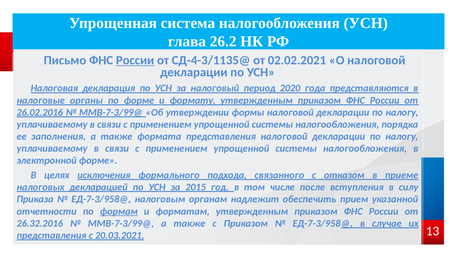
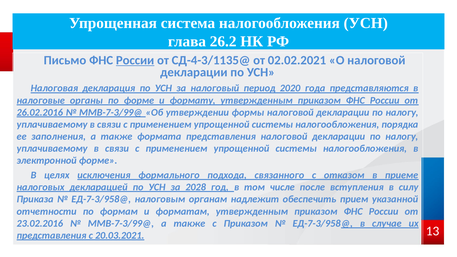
2015: 2015 -> 2028 (196, 187)
формам underline: present -> none (119, 211)
26.32.2016: 26.32.2016 -> 23.02.2016 (40, 223)
